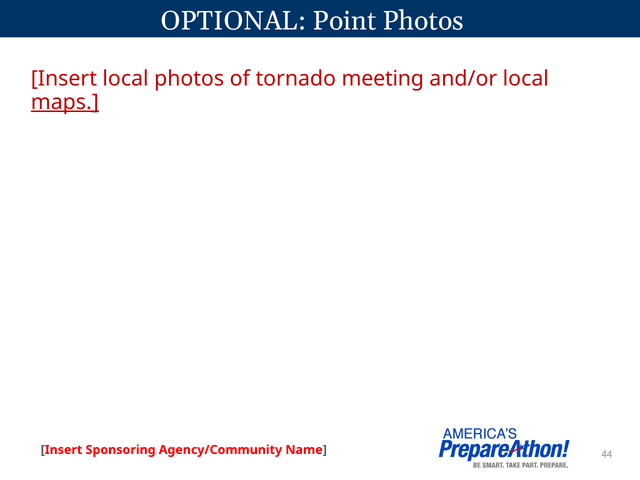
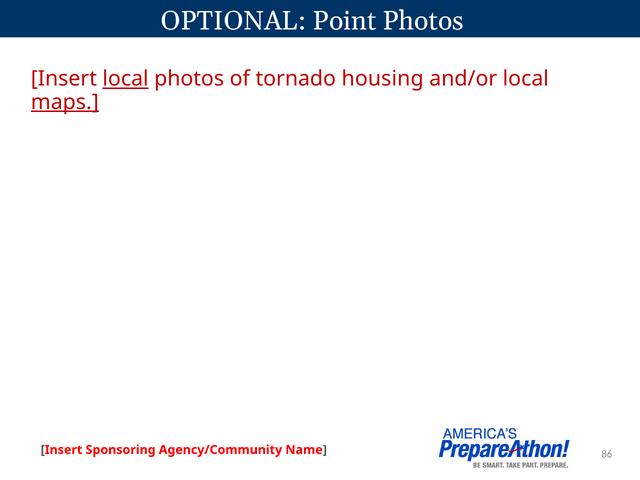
local underline: none -> present (126, 79)
meeting: meeting -> housing (383, 79)
44: 44 -> 86 (607, 454)
